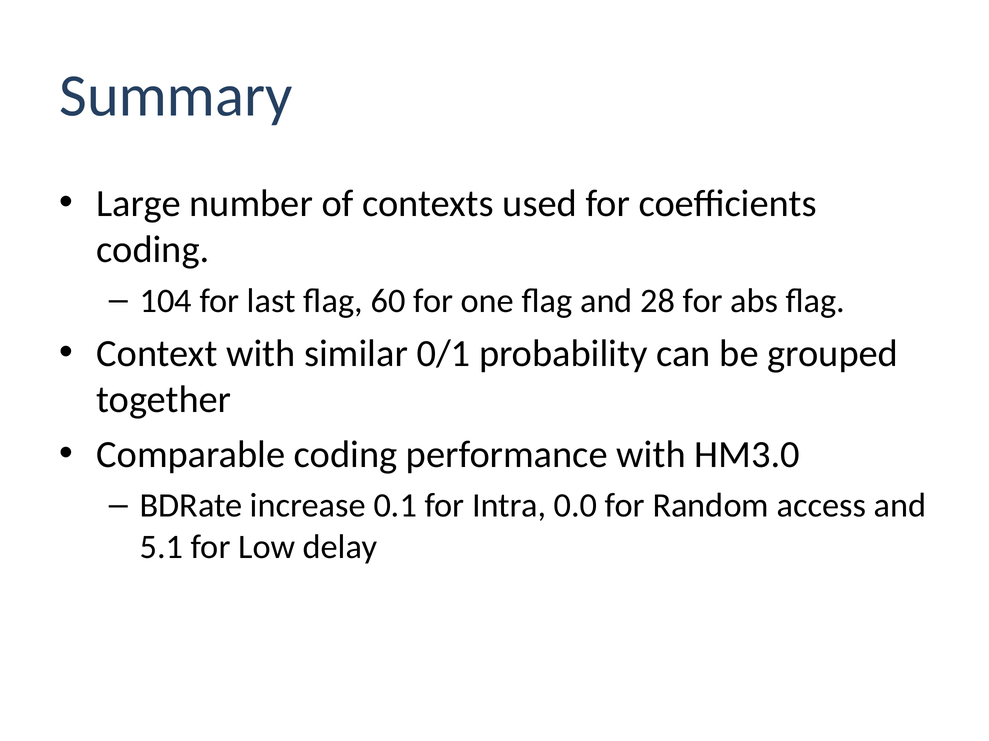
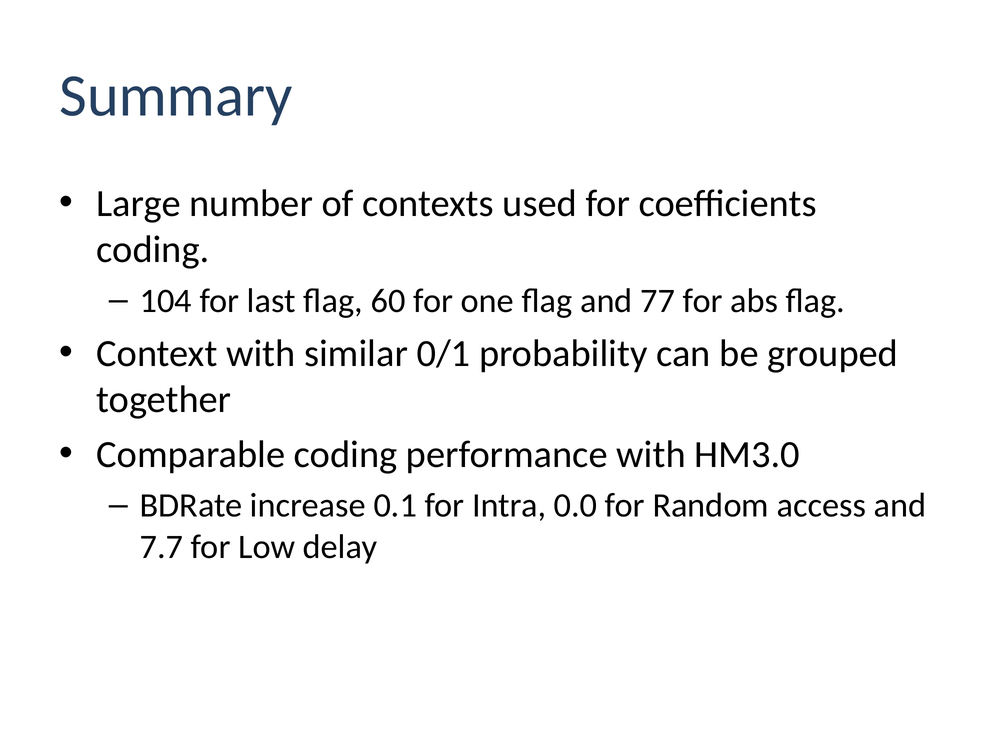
28: 28 -> 77 (658, 301)
5.1: 5.1 -> 7.7 (161, 547)
